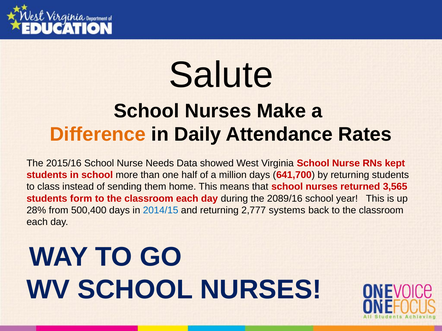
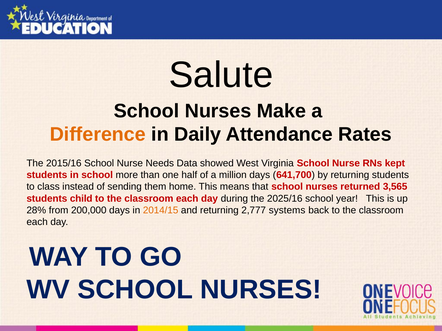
form: form -> child (81, 199)
2089/16: 2089/16 -> 2025/16 (285, 199)
500,400: 500,400 -> 200,000 (89, 211)
2014/15 colour: blue -> orange (161, 211)
